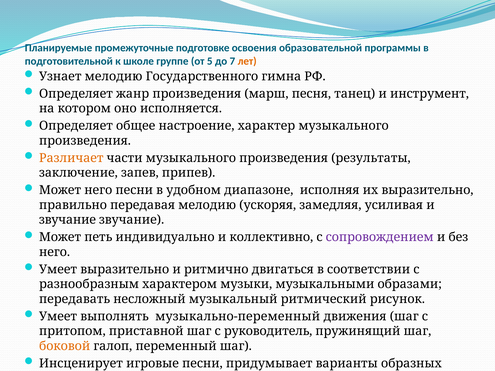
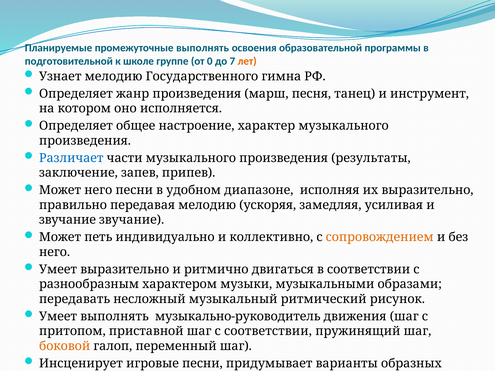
промежуточные подготовке: подготовке -> выполнять (203, 48)
5: 5 -> 0 (210, 61)
Различает colour: orange -> blue (71, 158)
сопровождением colour: purple -> orange (380, 237)
музыкально-переменный: музыкально-переменный -> музыкально-руководитель (238, 317)
с руководитель: руководитель -> соответствии (268, 331)
